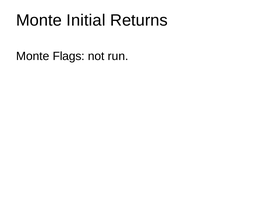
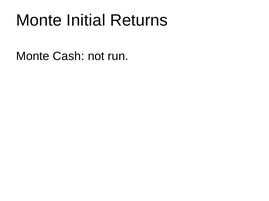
Flags: Flags -> Cash (69, 56)
